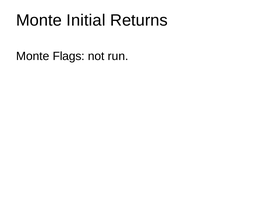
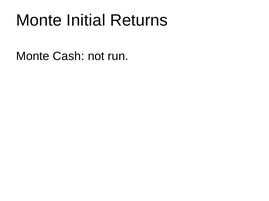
Flags: Flags -> Cash (69, 56)
